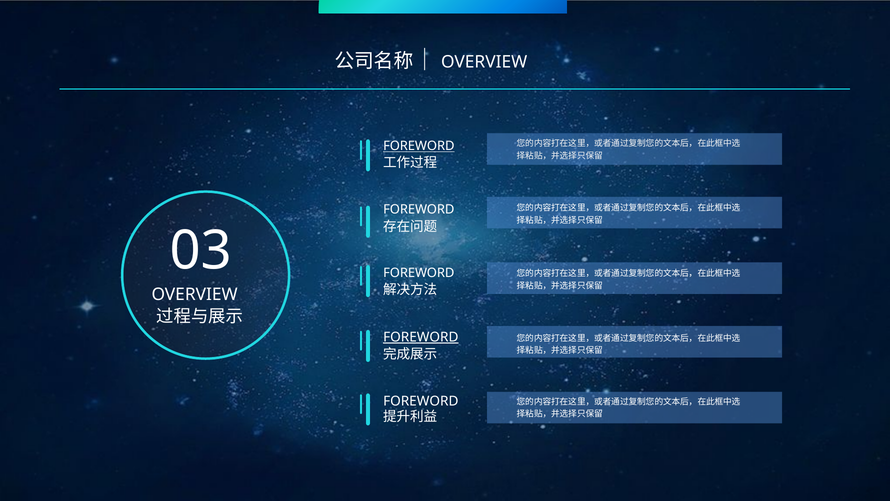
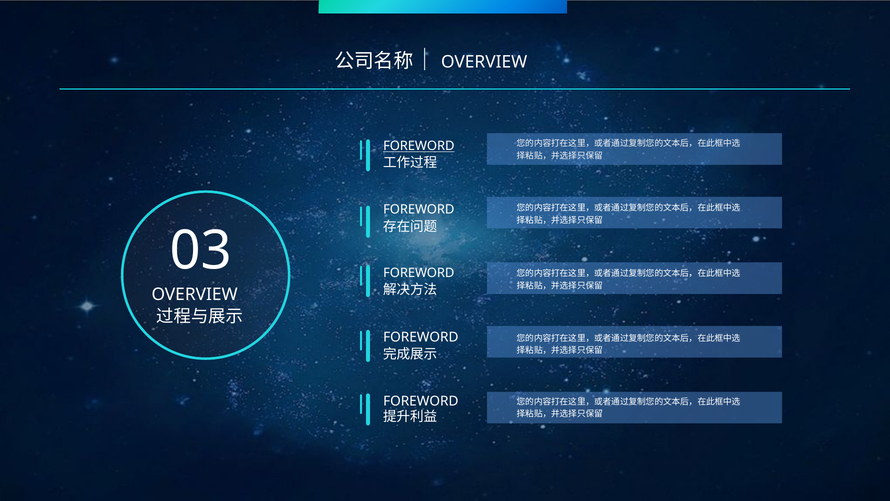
FOREWORD underline: present -> none (421, 337)
